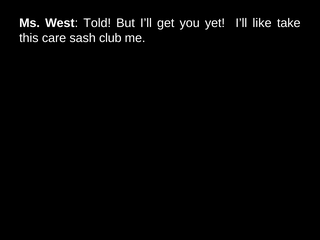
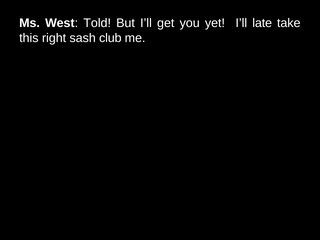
like: like -> late (262, 23)
care: care -> right (54, 38)
